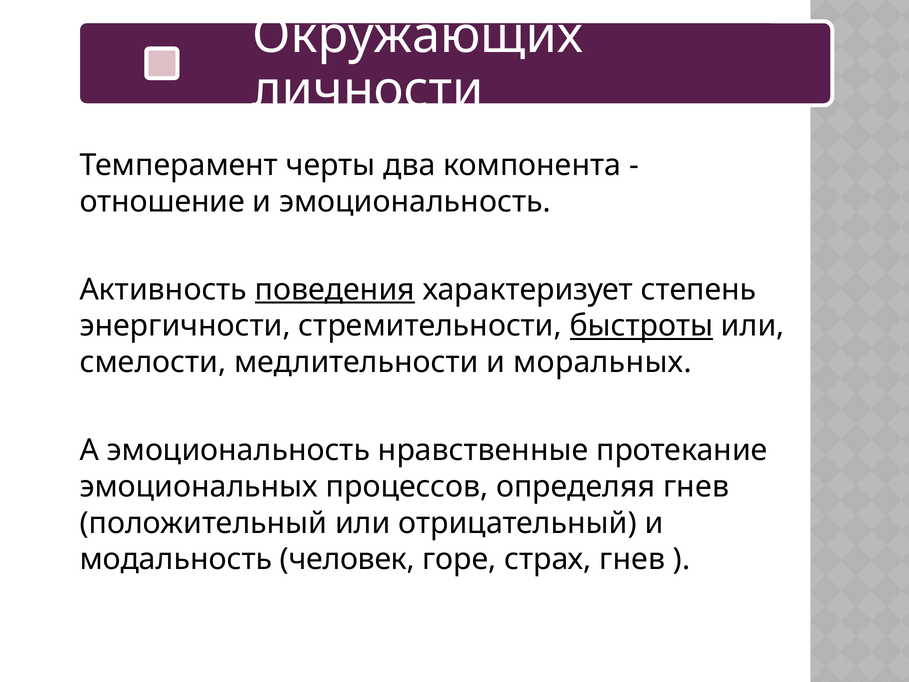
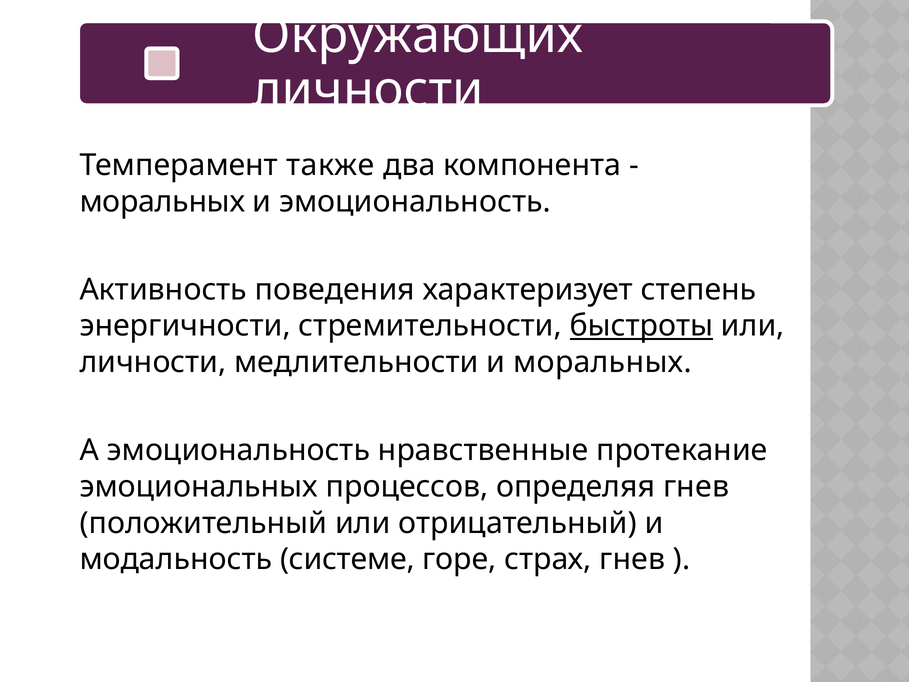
черты: черты -> также (330, 165)
отношение: отношение -> моральных (162, 202)
поведения underline: present -> none (335, 290)
смелости: смелости -> личности (153, 362)
человек: человек -> системе (347, 559)
